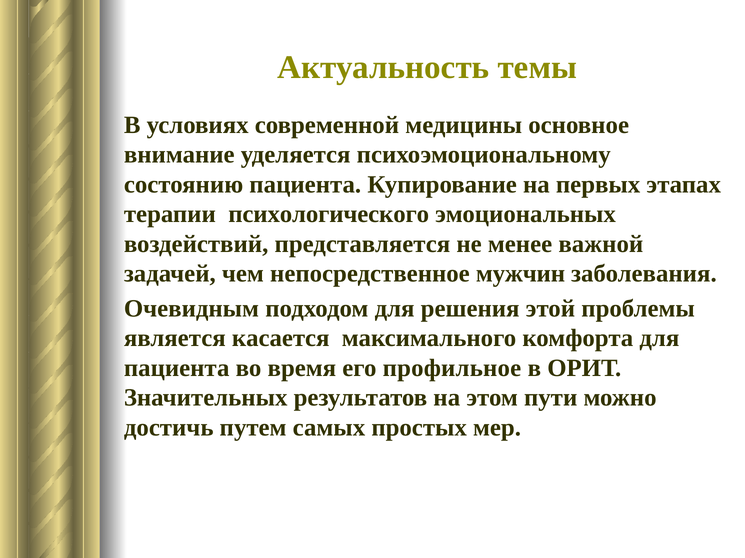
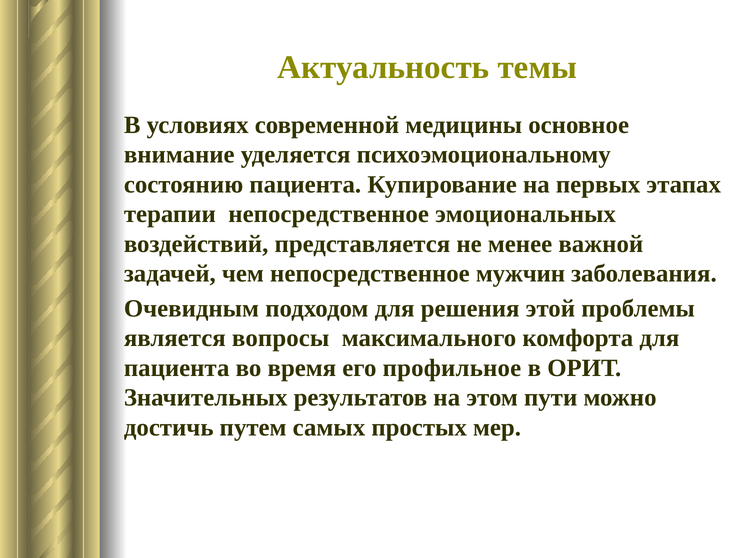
терапии психологического: психологического -> непосредственное (329, 215)
касается: касается -> вопросы (281, 339)
